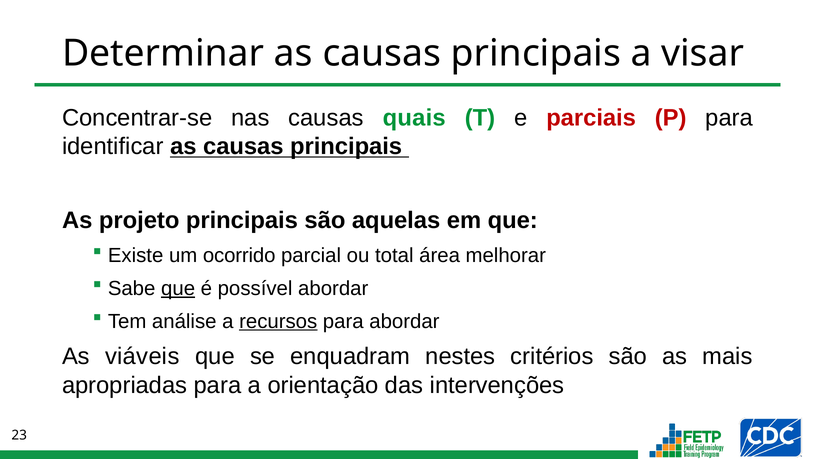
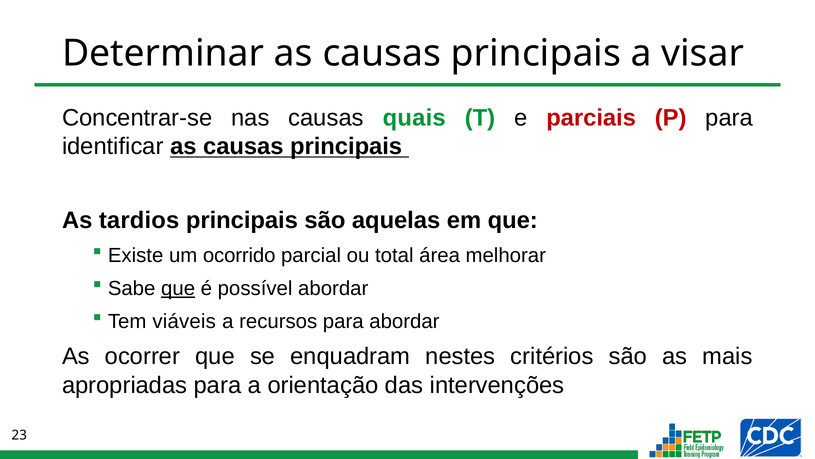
projeto: projeto -> tardios (139, 220)
análise: análise -> viáveis (184, 321)
recursos underline: present -> none (278, 321)
viáveis: viáveis -> ocorrer (142, 356)
